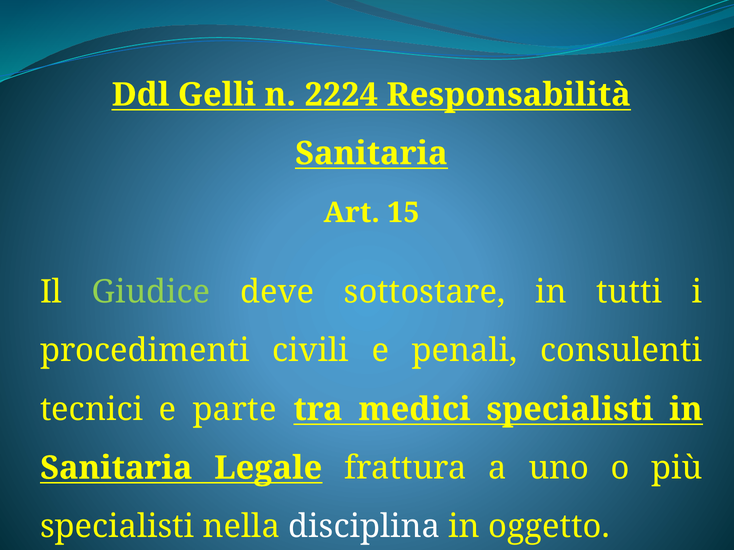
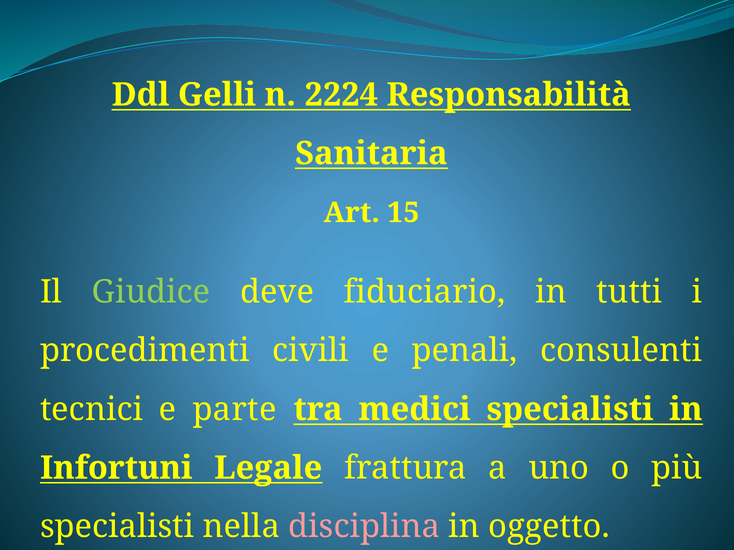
sottostare: sottostare -> fiduciario (424, 292)
Sanitaria: Sanitaria -> Infortuni (116, 468)
disciplina colour: white -> pink (364, 527)
